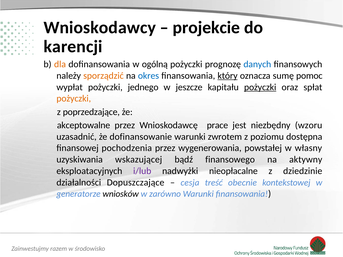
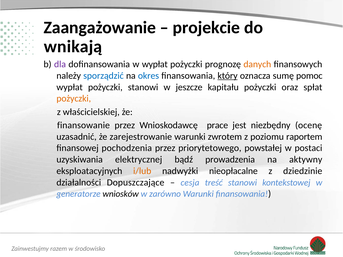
Wnioskodawcy: Wnioskodawcy -> Zaangażowanie (100, 28)
karencji: karencji -> wnikają (73, 47)
dla colour: orange -> purple (60, 64)
w ogólną: ogólną -> wypłat (155, 64)
danych colour: blue -> orange (257, 64)
sporządzić colour: orange -> blue (103, 76)
pożyczki jednego: jednego -> stanowi (143, 87)
pożyczki underline: present -> none (260, 87)
poprzedzające: poprzedzające -> właścicielskiej (91, 112)
akceptowalne: akceptowalne -> finansowanie (83, 125)
wzoru: wzoru -> ocenę (309, 125)
dofinansowanie: dofinansowanie -> zarejestrowanie (141, 137)
dostępna: dostępna -> raportem (304, 137)
wygenerowania: wygenerowania -> priorytetowego (210, 148)
własny: własny -> postaci (308, 148)
wskazującej: wskazującej -> elektrycznej (139, 160)
finansowego: finansowego -> prowadzenia (230, 160)
i/lub colour: purple -> orange (142, 171)
treść obecnie: obecnie -> stanowi (243, 183)
